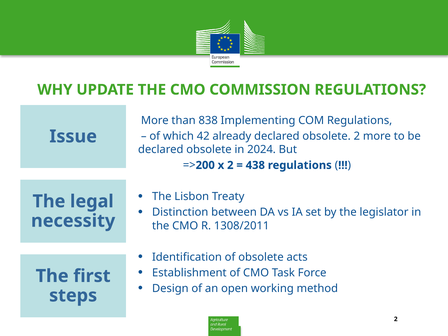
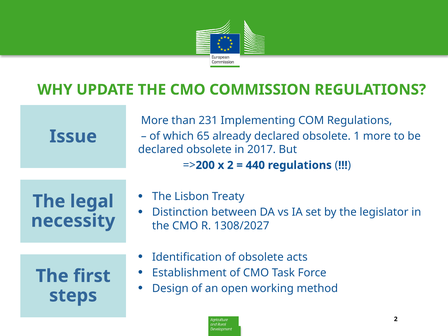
838: 838 -> 231 (208, 120)
42: 42 -> 65 (203, 136)
obsolete 2: 2 -> 1 (357, 136)
2024: 2024 -> 2017 (262, 150)
438: 438 -> 440 (255, 165)
1308/2011: 1308/2011 -> 1308/2027 (242, 226)
